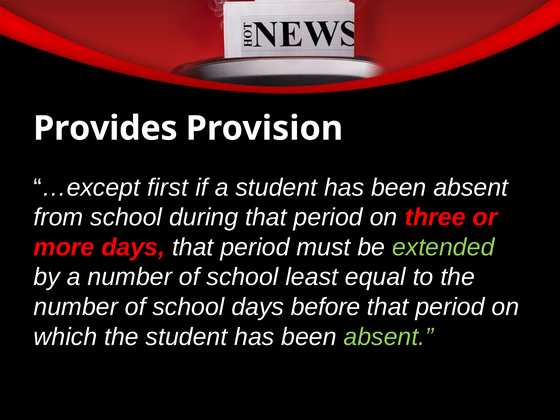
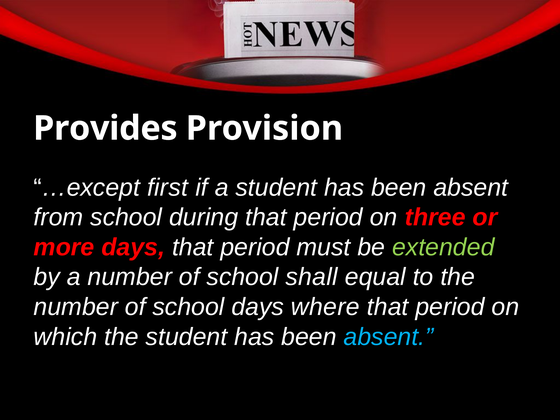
least: least -> shall (312, 277)
before: before -> where (325, 307)
absent colour: light green -> light blue (389, 337)
